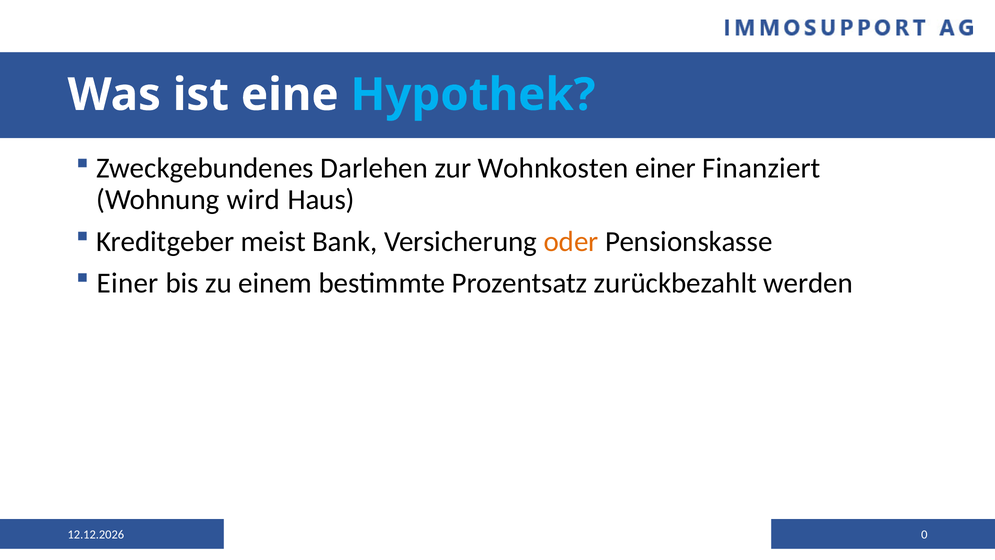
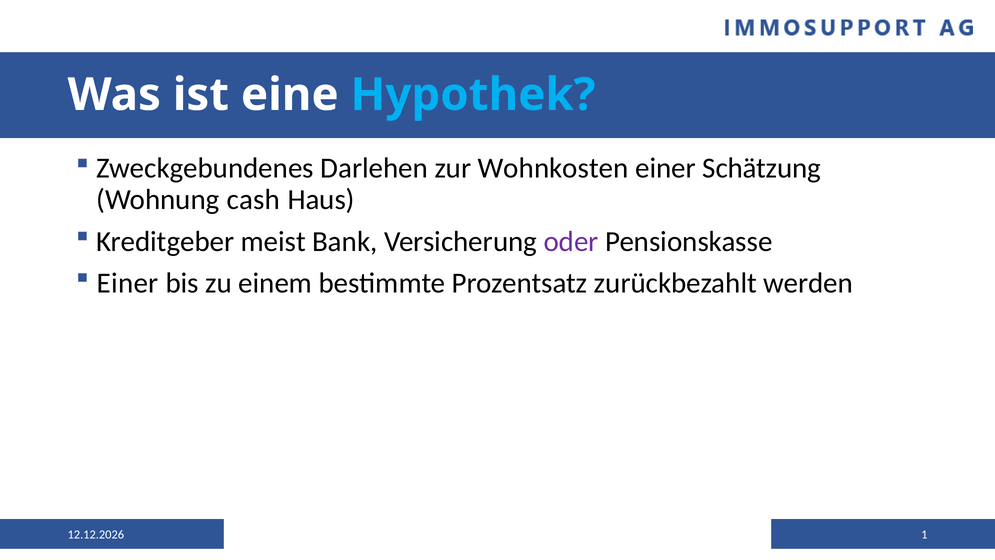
Finanziert: Finanziert -> Schätzung (762, 168)
wird: wird -> cash (253, 200)
oder colour: orange -> purple (571, 241)
0: 0 -> 1 (924, 534)
